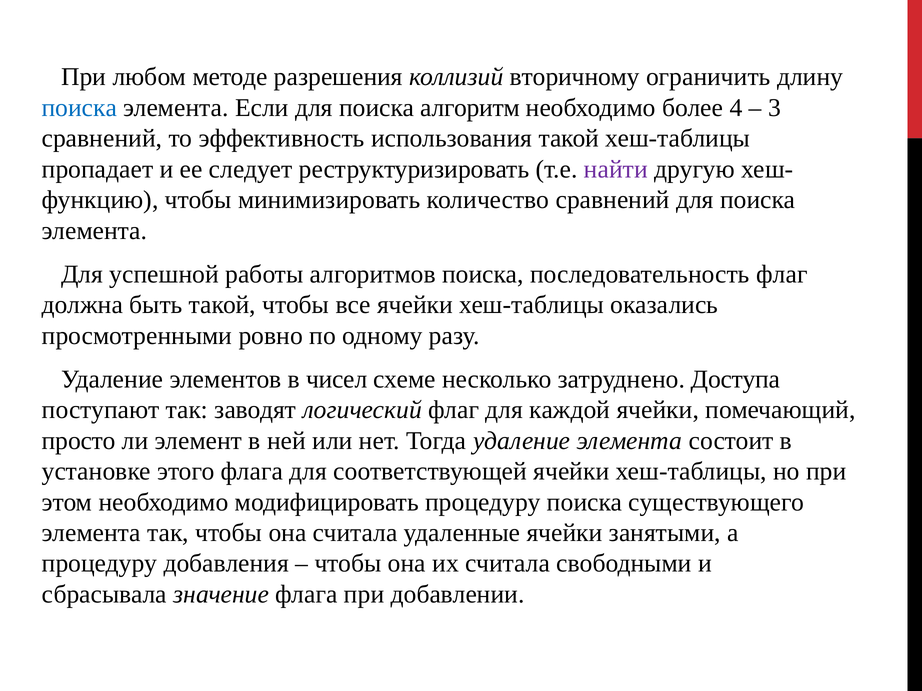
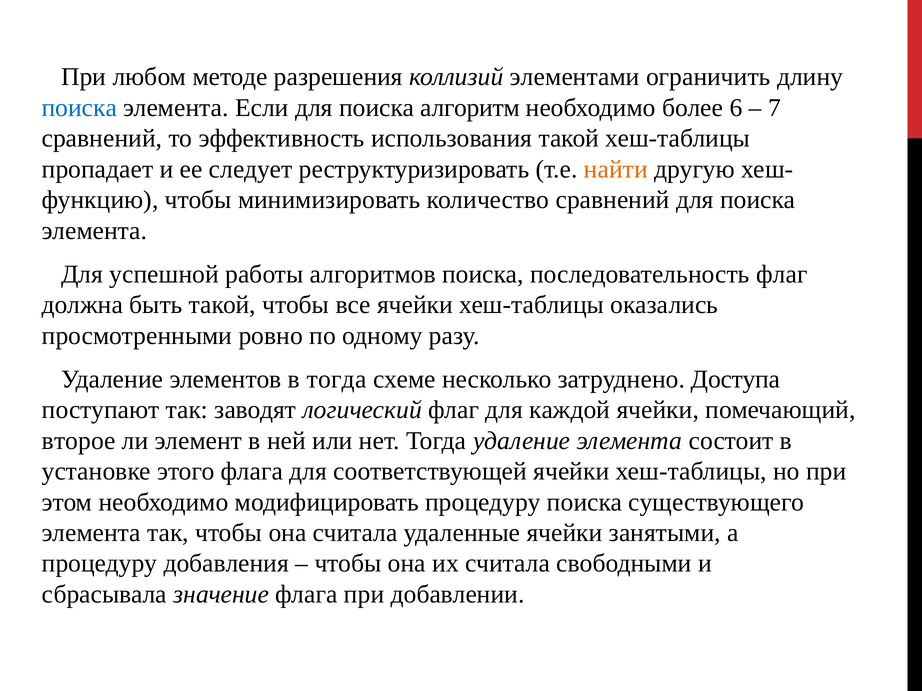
вторичному: вторичному -> элементами (575, 77)
4: 4 -> 6 (736, 108)
3: 3 -> 7 (775, 108)
найти colour: purple -> orange (616, 169)
в чисел: чисел -> тогда (337, 379)
просто: просто -> второе (79, 441)
